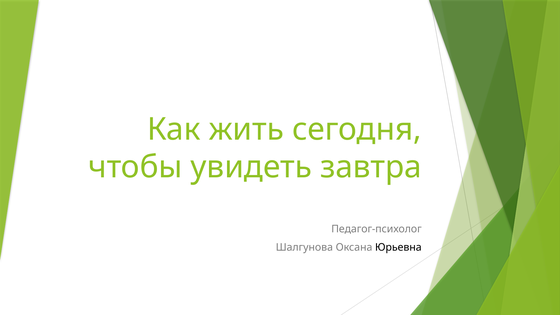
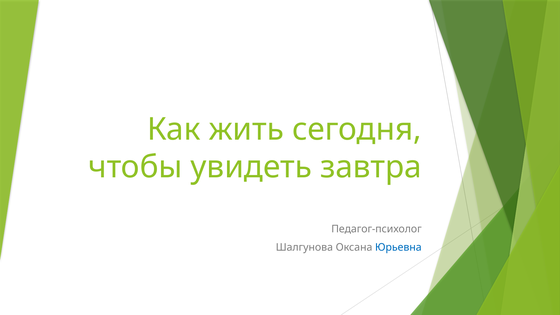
Юрьевна colour: black -> blue (398, 248)
